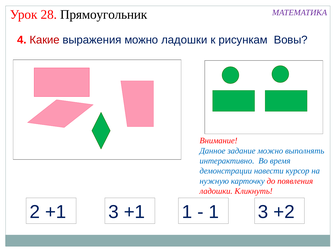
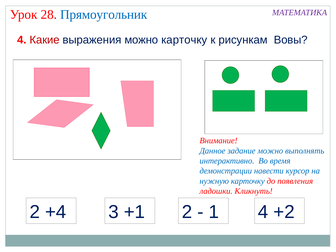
Прямоугольник colour: black -> blue (104, 15)
можно ладошки: ладошки -> карточку (184, 40)
2 +1: +1 -> +4 (56, 212)
+1 1: 1 -> 2 (187, 212)
1 3: 3 -> 4 (263, 212)
